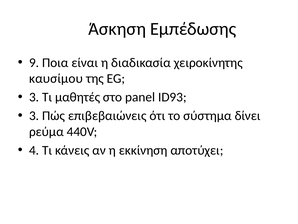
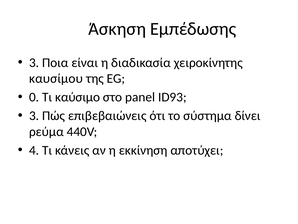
9: 9 -> 3 (34, 63)
3: 3 -> 0 (34, 97)
μαθητές: μαθητές -> καύσιμο (78, 97)
